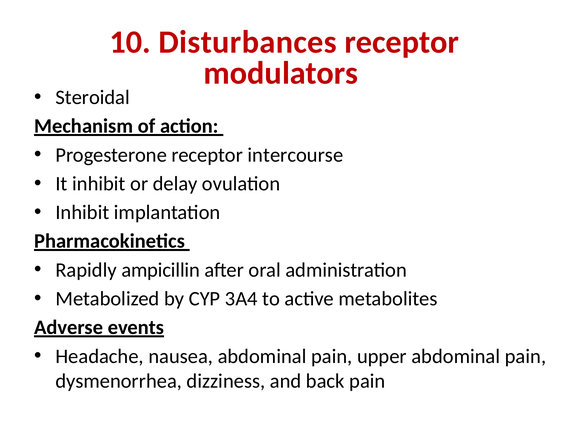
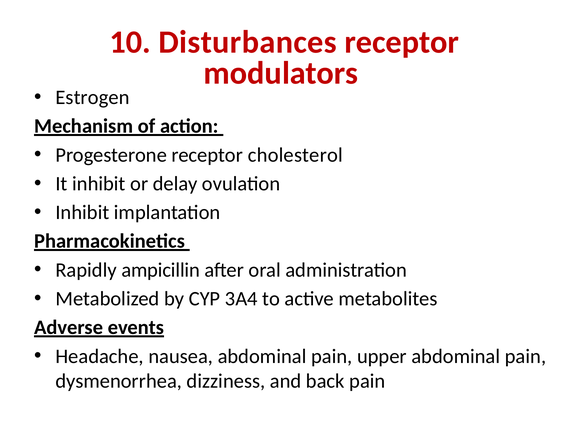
Steroidal: Steroidal -> Estrogen (93, 97)
intercourse: intercourse -> cholesterol (295, 155)
